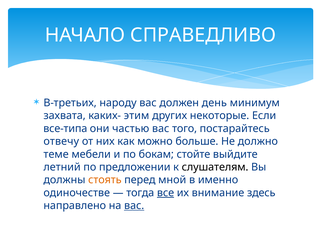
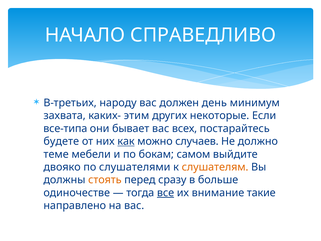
частью: частью -> бывает (131, 128)
того: того -> всех (185, 128)
отвечу: отвечу -> будете (61, 141)
как underline: none -> present (126, 141)
больше: больше -> случаев (197, 141)
стойте: стойте -> самом (193, 154)
летний: летний -> двояко (62, 167)
предложении: предложении -> слушателями (135, 167)
слушателям colour: black -> orange (215, 167)
мной: мной -> сразу (172, 180)
именно: именно -> больше (218, 180)
здесь: здесь -> такие (261, 193)
вас underline: present -> none (134, 205)
